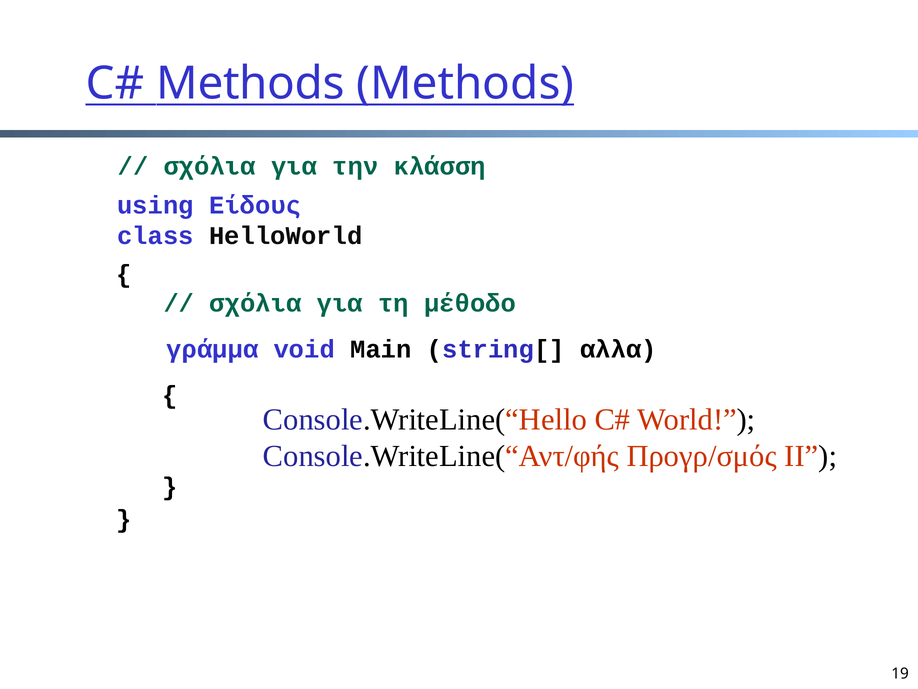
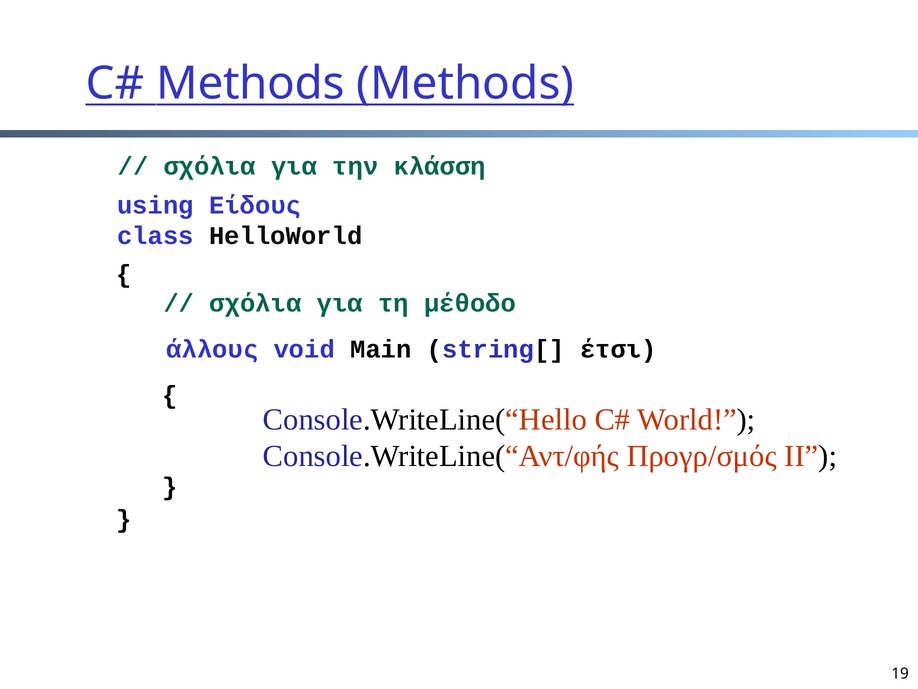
γράμμα: γράμμα -> άλλους (212, 349)
αλλα: αλλα -> έτσι (618, 349)
